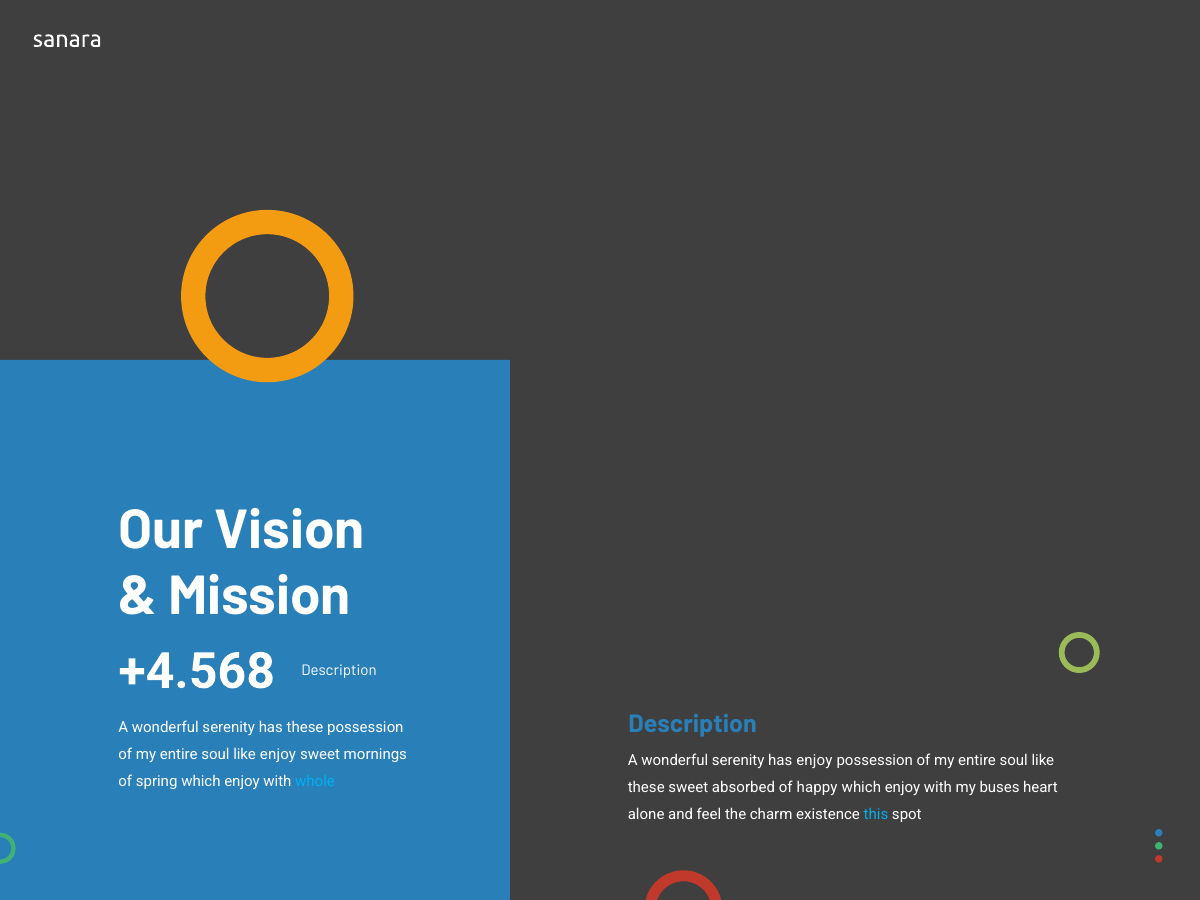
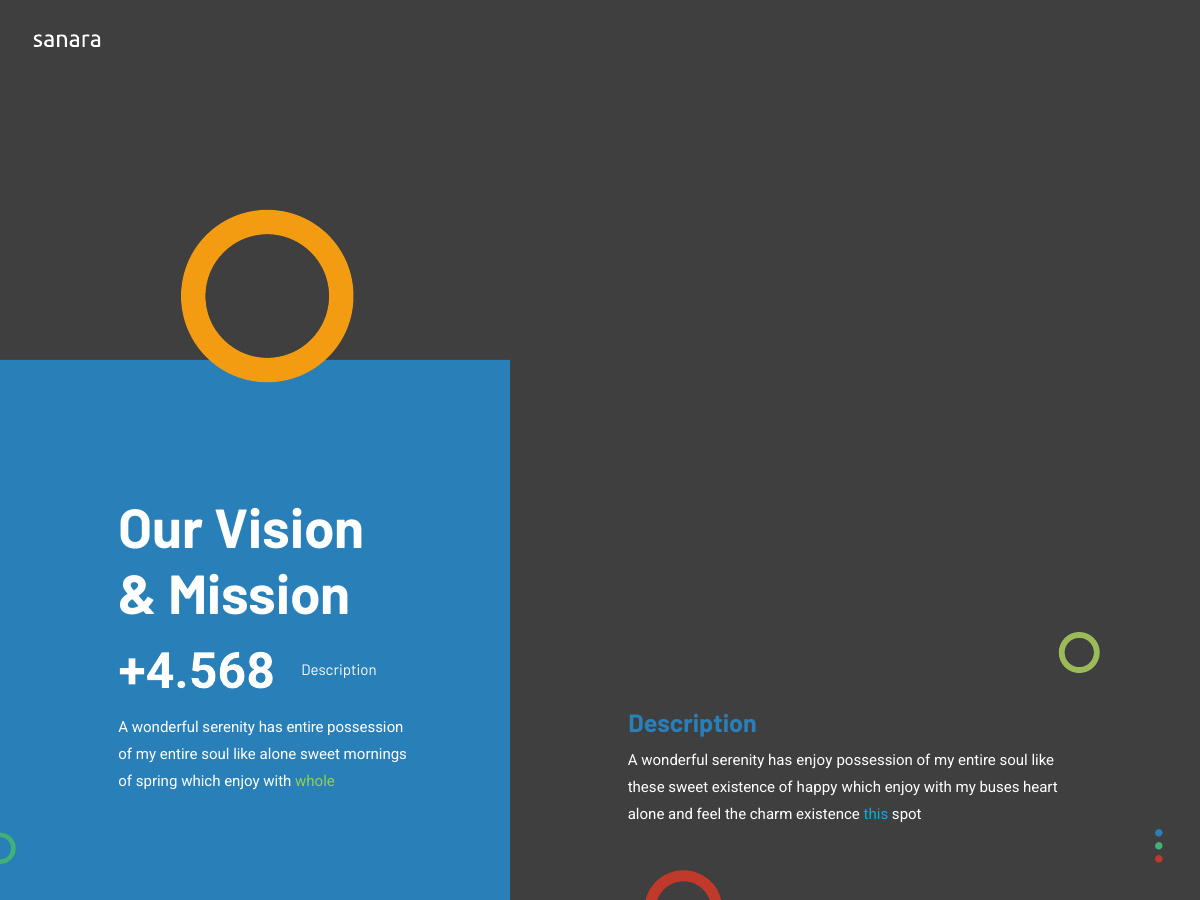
has these: these -> entire (305, 728)
like enjoy: enjoy -> alone (278, 755)
whole colour: light blue -> light green (315, 782)
sweet absorbed: absorbed -> existence (744, 788)
